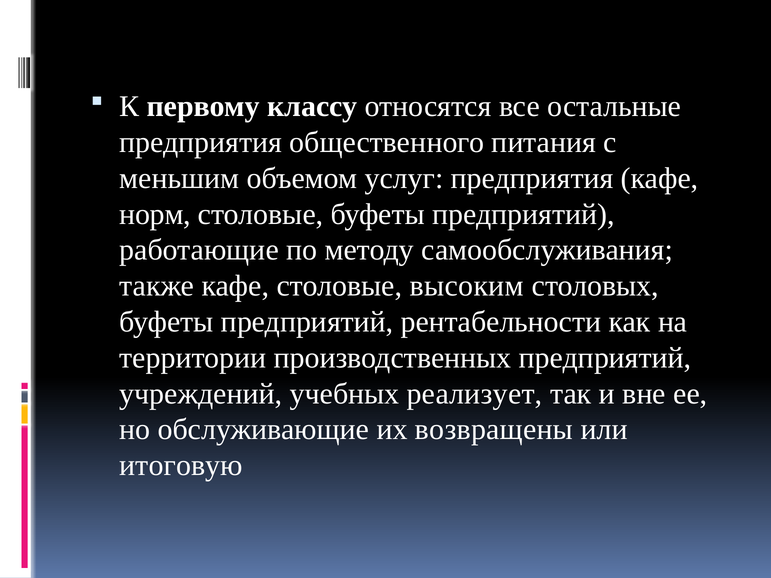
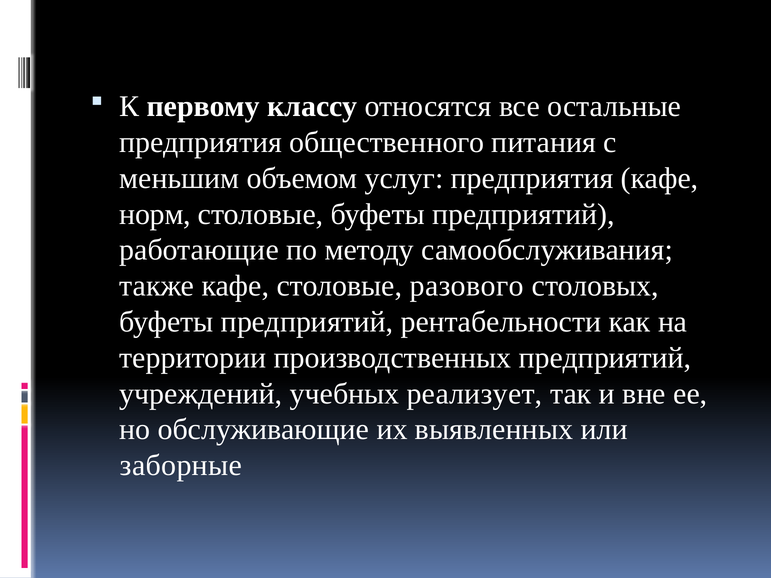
высоким: высоким -> разового (467, 286)
возвращены: возвращены -> выявленных (494, 430)
итоговую: итоговую -> заборные (181, 466)
